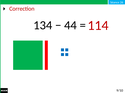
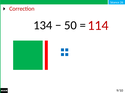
44: 44 -> 50 (70, 25)
